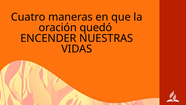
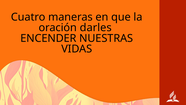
quedó: quedó -> darles (96, 28)
